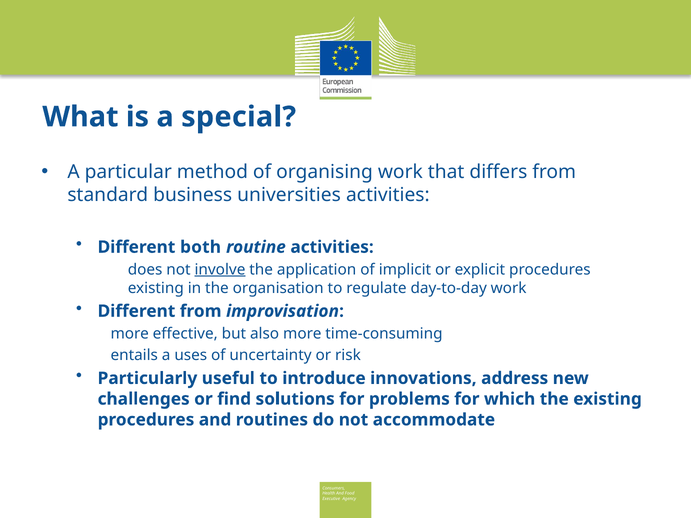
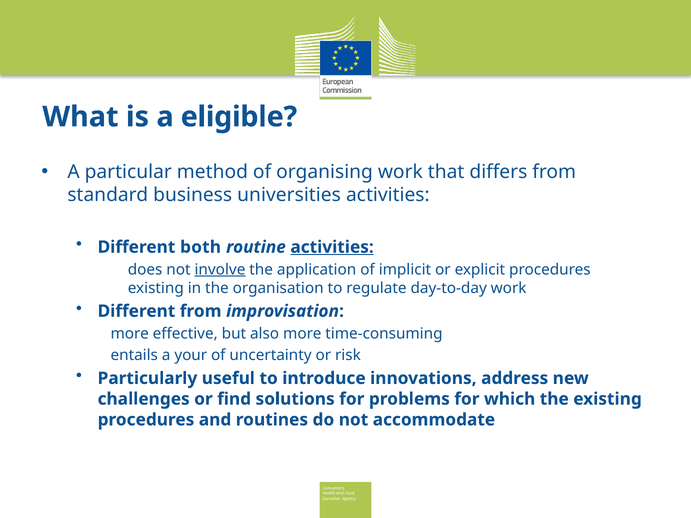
special: special -> eligible (239, 117)
activities underline: none -> present (332, 247)
uses: uses -> your (191, 355)
